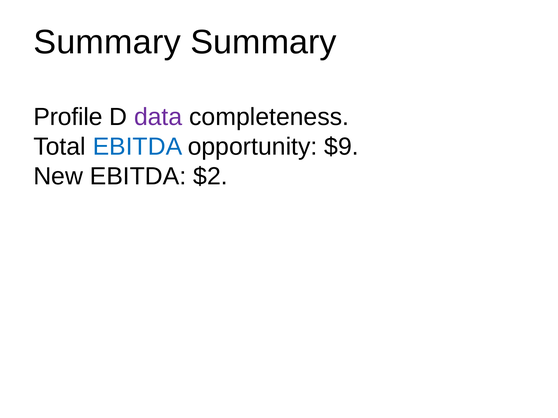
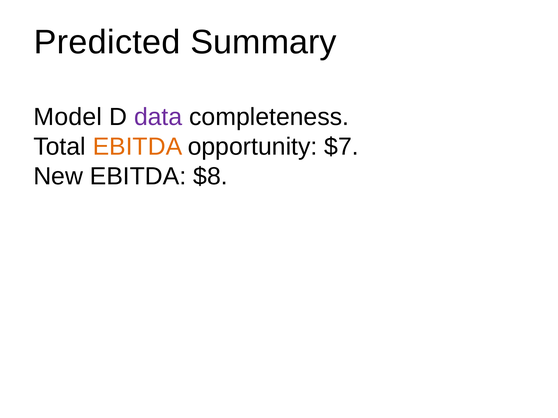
Summary: Summary -> Predicted (107, 42)
Profile: Profile -> Model (68, 117)
EBITDA colour: blue -> orange (137, 147)
$9: $9 -> $7 (341, 147)
$2: $2 -> $8 (211, 177)
